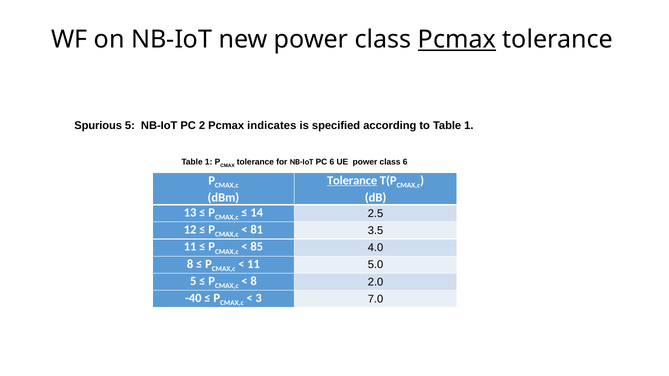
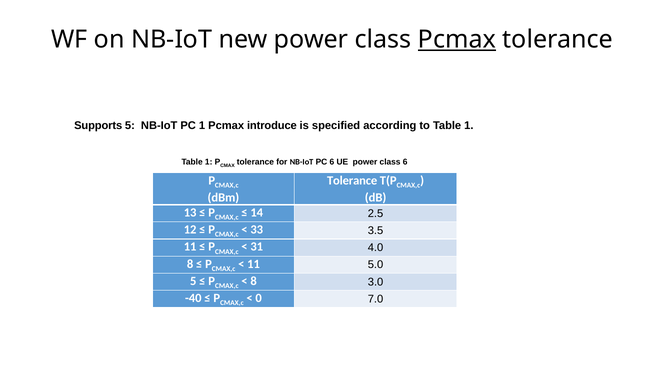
Spurious: Spurious -> Supports (98, 126)
PC 2: 2 -> 1 (202, 126)
indicates: indicates -> introduce (272, 126)
Tolerance underline: present -> none (352, 181)
81: 81 -> 33 (257, 230)
85: 85 -> 31 (257, 247)
2.0: 2.0 -> 3.0 (376, 282)
3: 3 -> 0 (259, 298)
